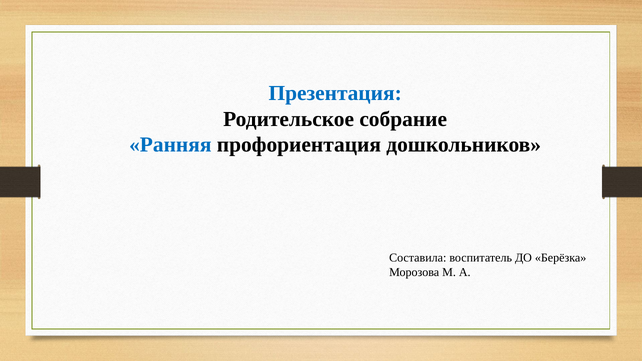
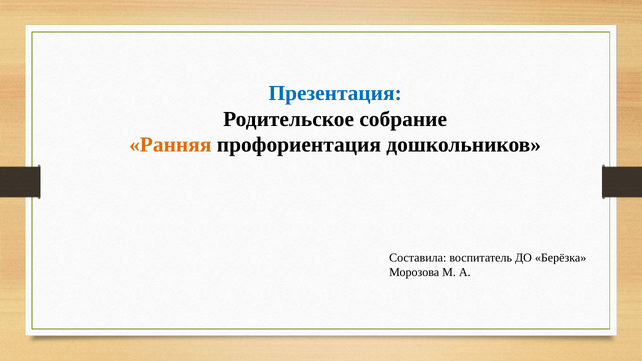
Ранняя colour: blue -> orange (170, 145)
